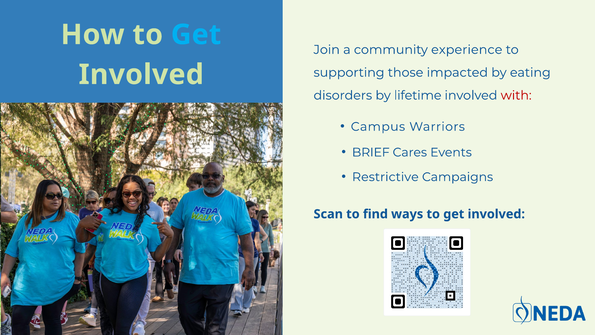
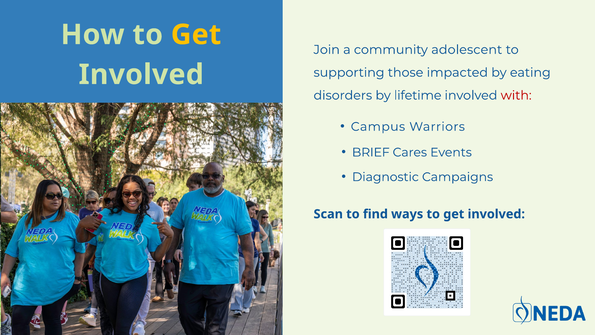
Get colour: light blue -> yellow (196, 35)
experience: experience -> adolescent (467, 50)
Restrictive: Restrictive -> Diagnostic (385, 177)
